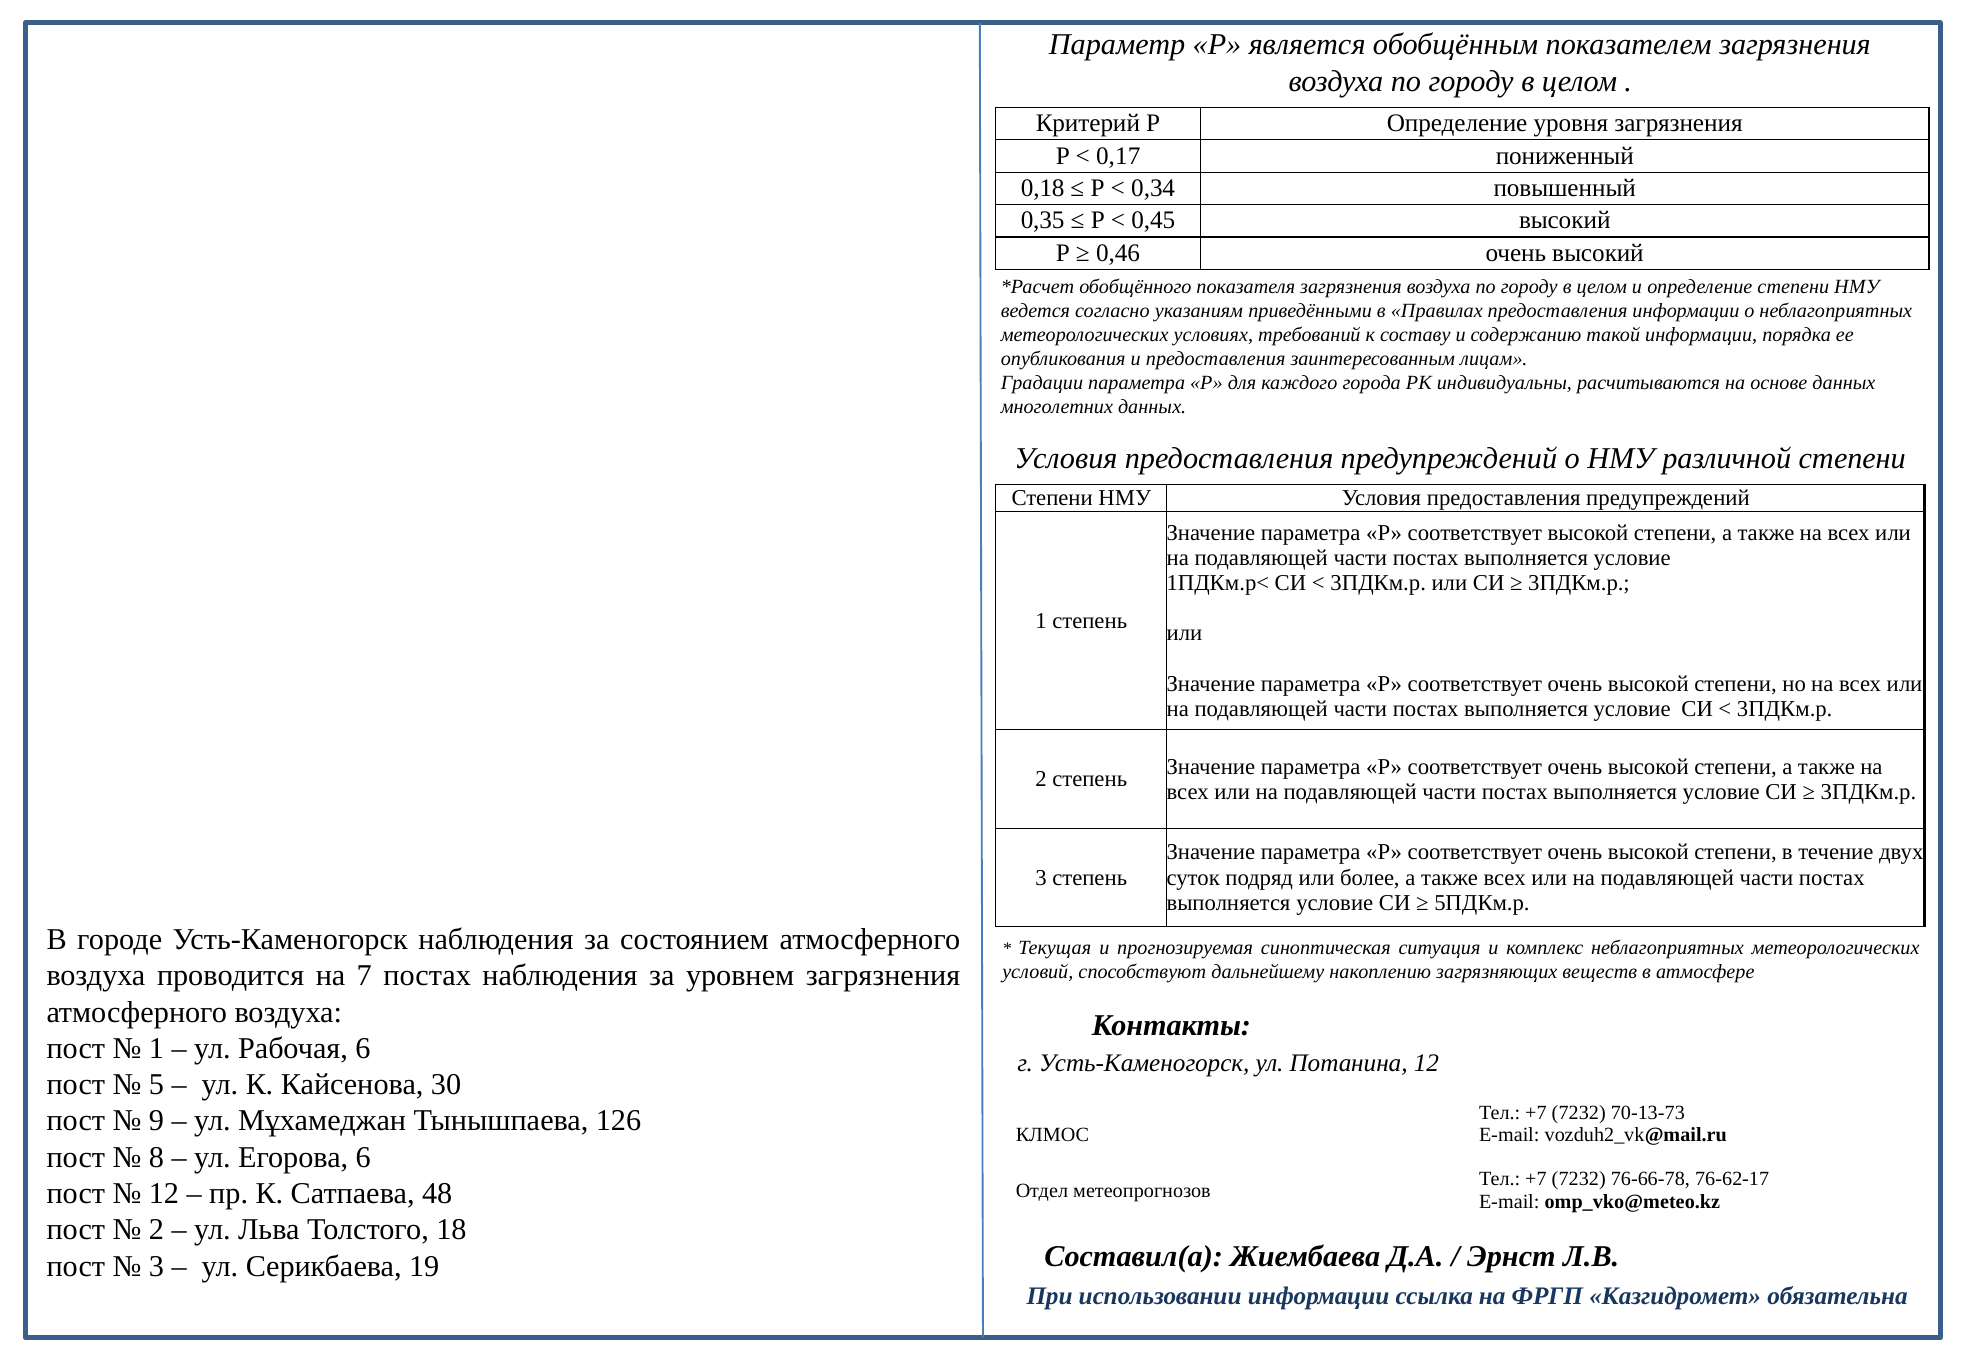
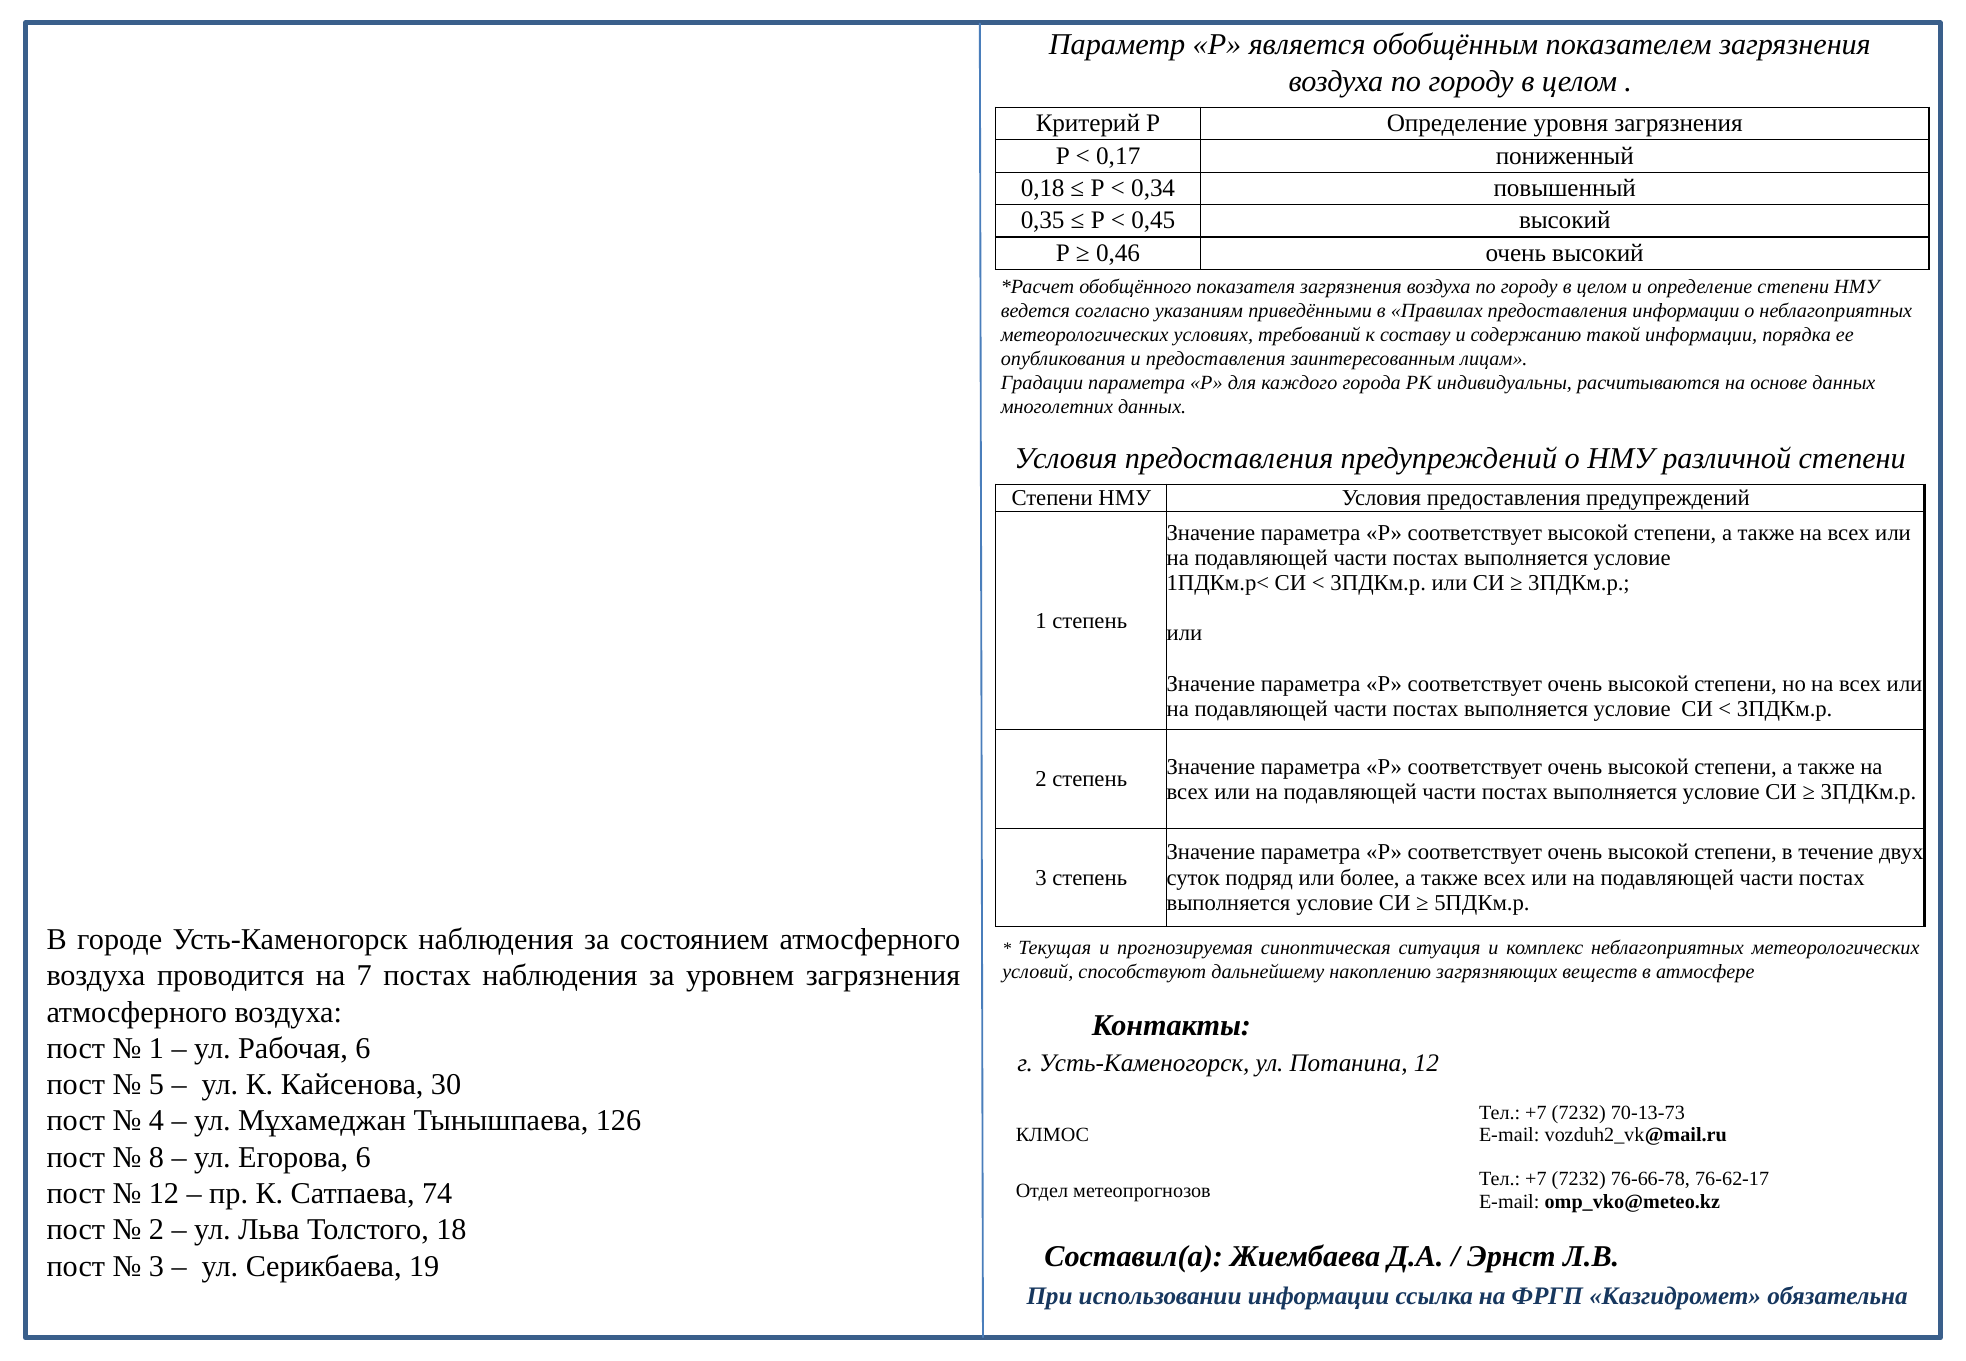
9: 9 -> 4 (156, 1121)
48: 48 -> 74 (437, 1194)
